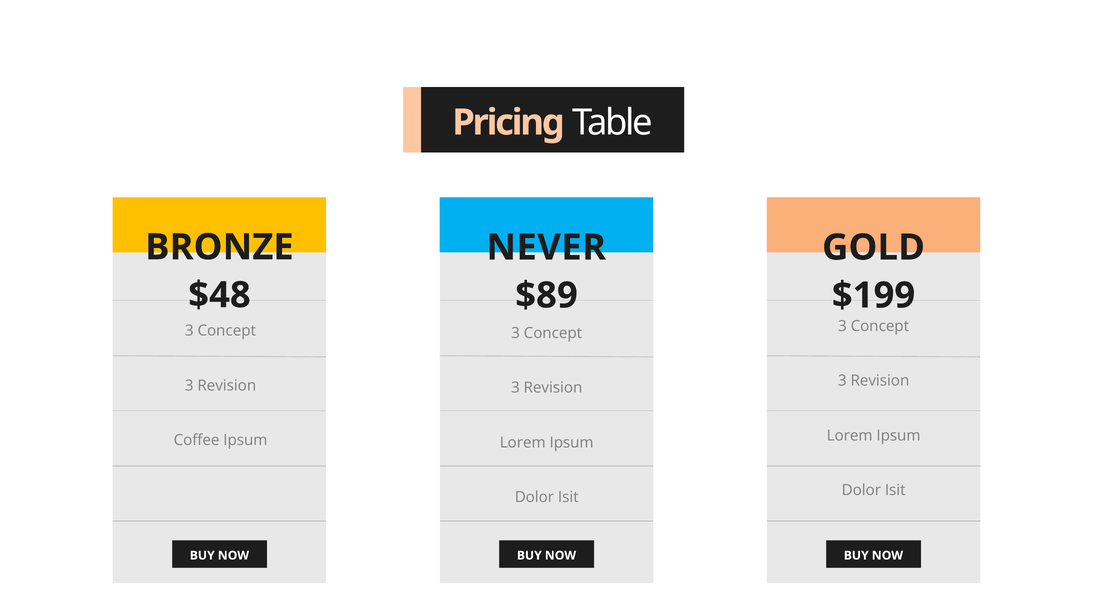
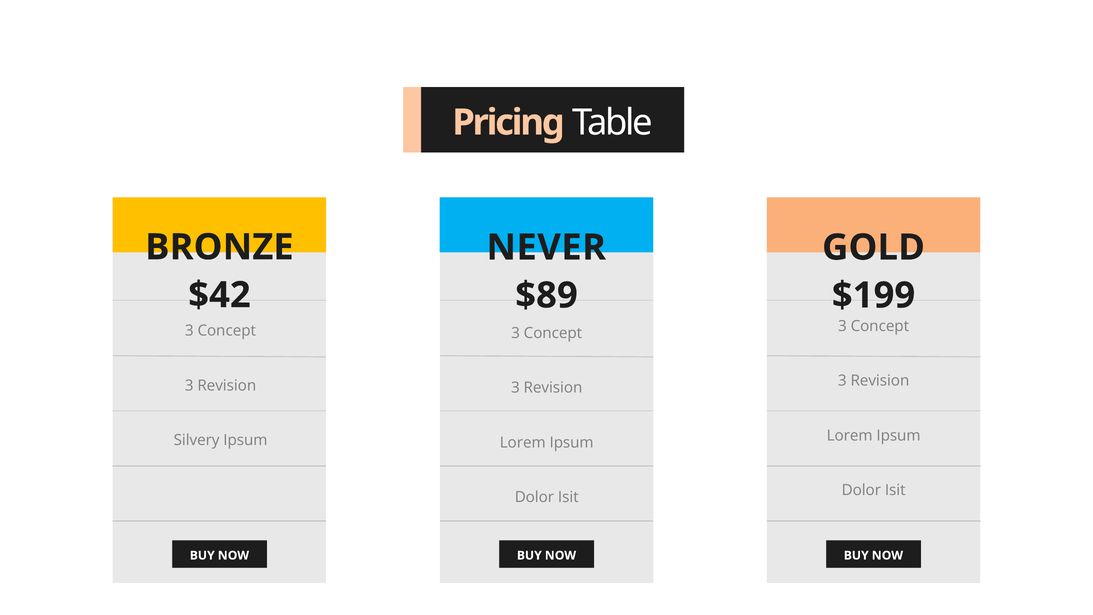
$48: $48 -> $42 (219, 295)
Coffee: Coffee -> Silvery (197, 440)
